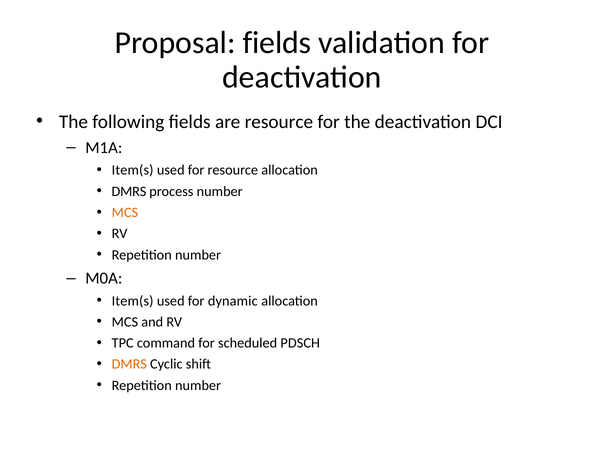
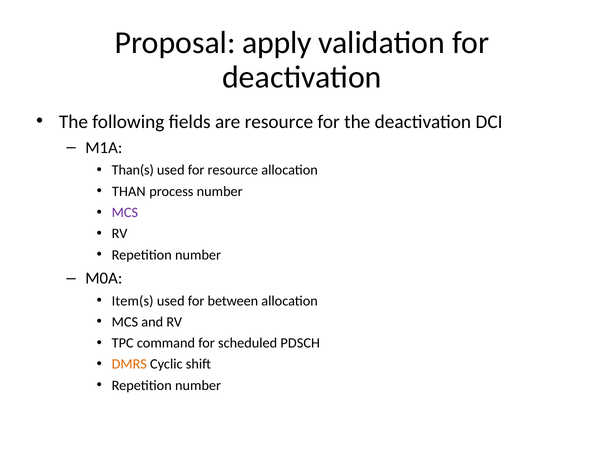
Proposal fields: fields -> apply (277, 43)
Item(s: Item(s -> Than(s (133, 170)
DMRS: DMRS -> THAN (129, 191)
MCS colour: orange -> purple (125, 213)
dynamic: dynamic -> between (233, 301)
